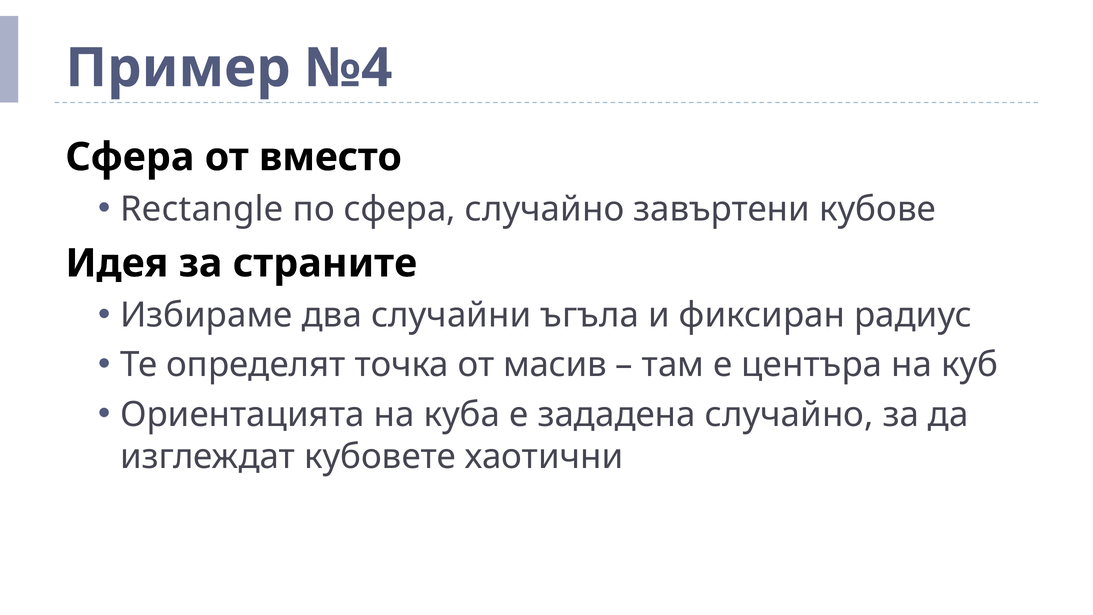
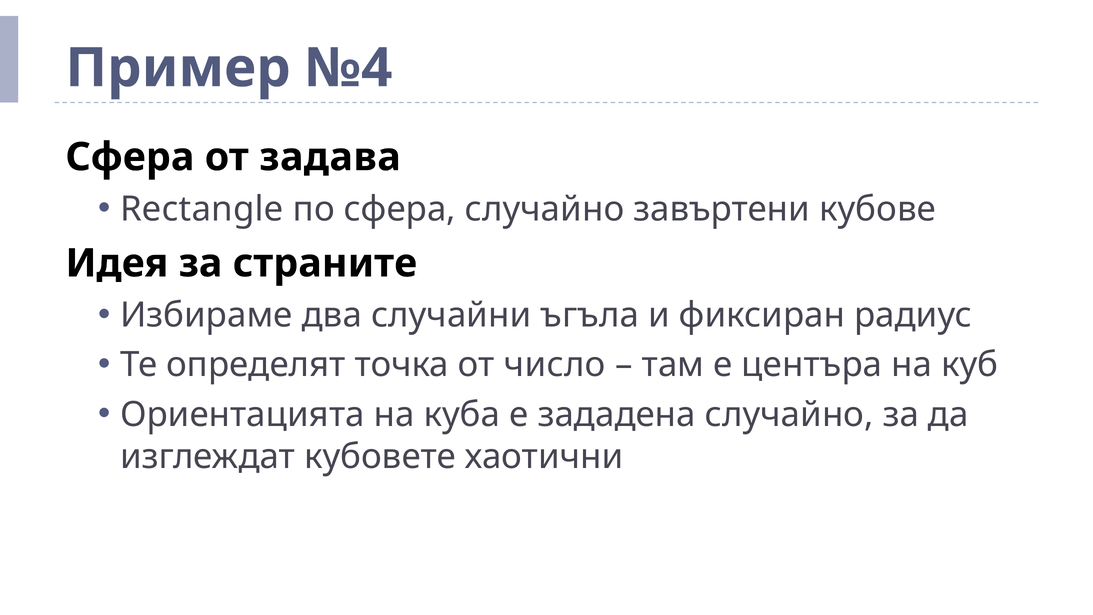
вместо: вместо -> задава (330, 157)
масив: масив -> число (555, 365)
